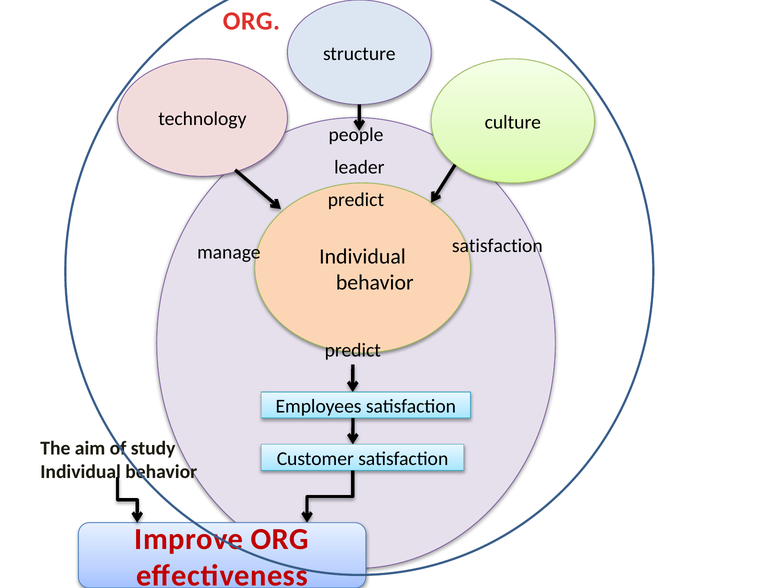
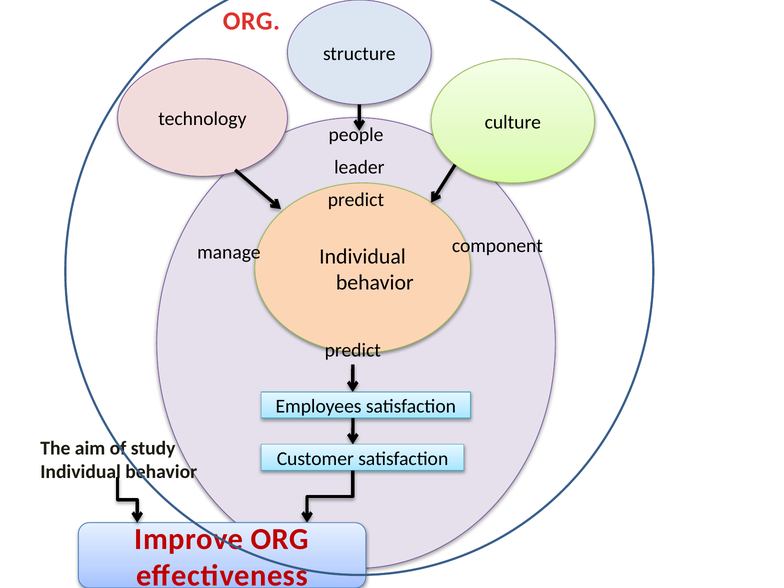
satisfaction: satisfaction -> component (497, 246)
